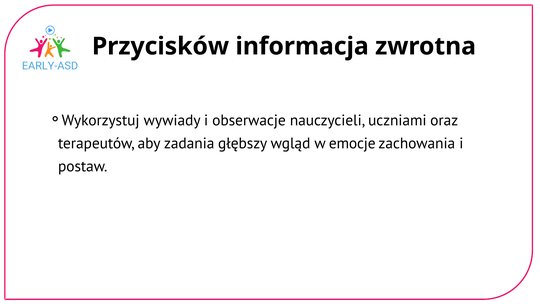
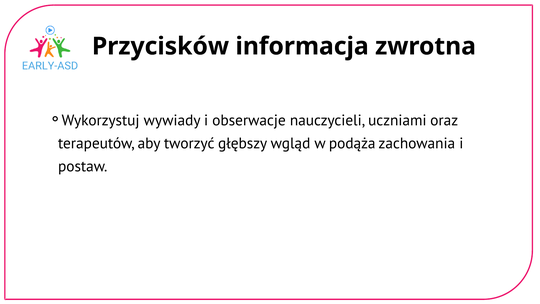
zadania: zadania -> tworzyć (189, 143)
emocje: emocje -> podąża (352, 143)
